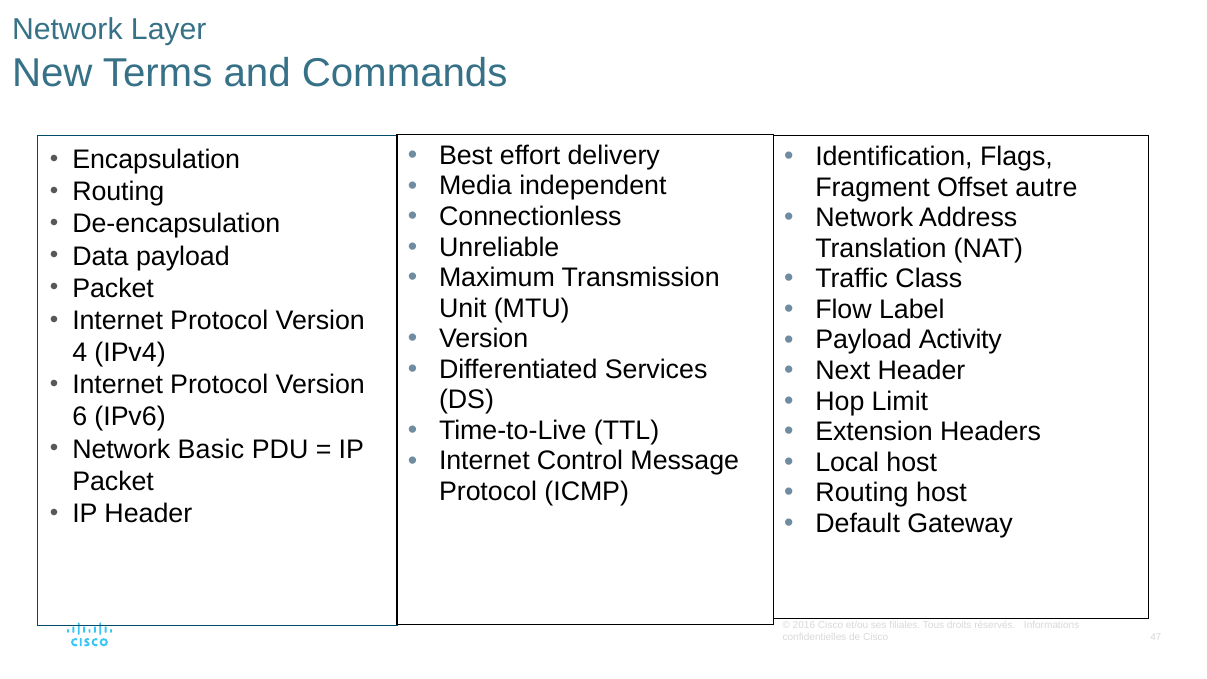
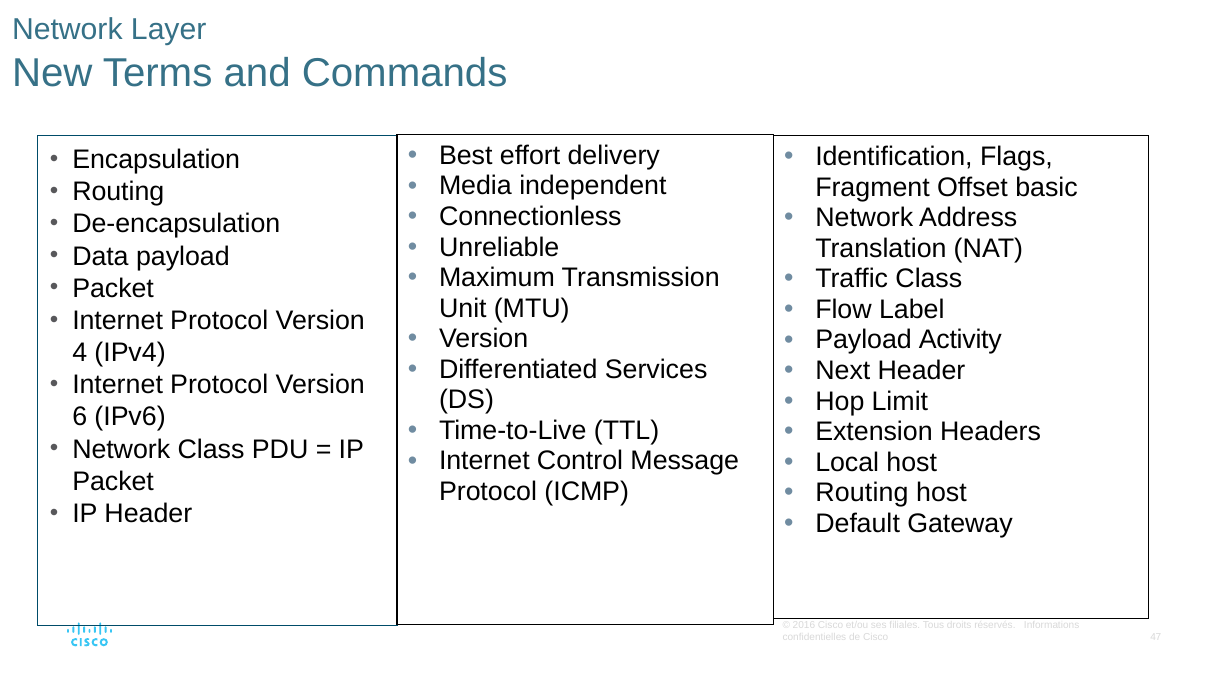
autre: autre -> basic (1047, 187)
Network Basic: Basic -> Class (211, 449)
